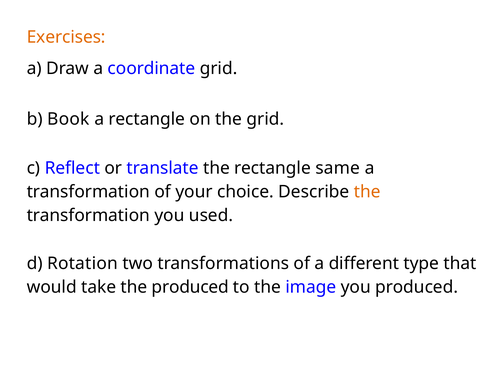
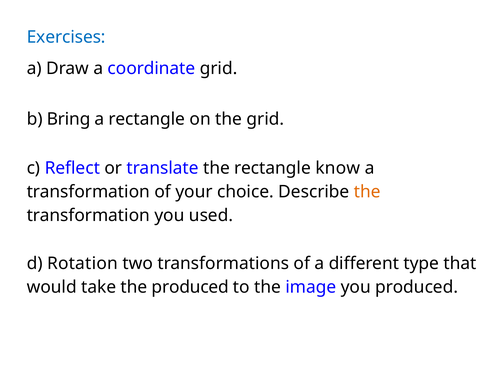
Exercises colour: orange -> blue (66, 37)
Book: Book -> Bring (69, 119)
same: same -> know (338, 168)
